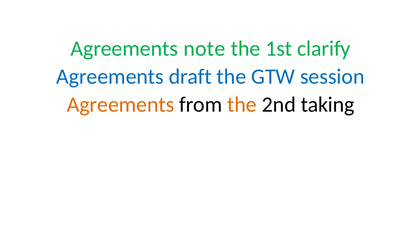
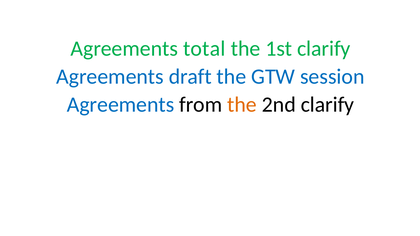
note: note -> total (204, 49)
Agreements colour: orange -> blue (121, 105)
2nd taking: taking -> clarify (327, 105)
